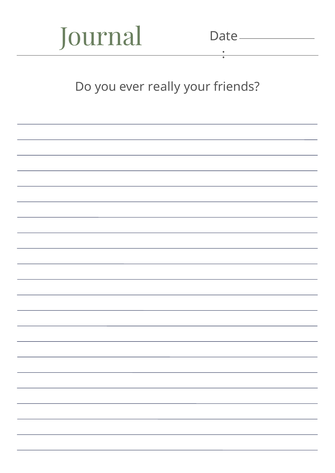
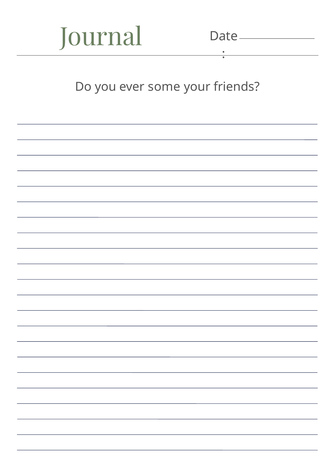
really: really -> some (164, 87)
